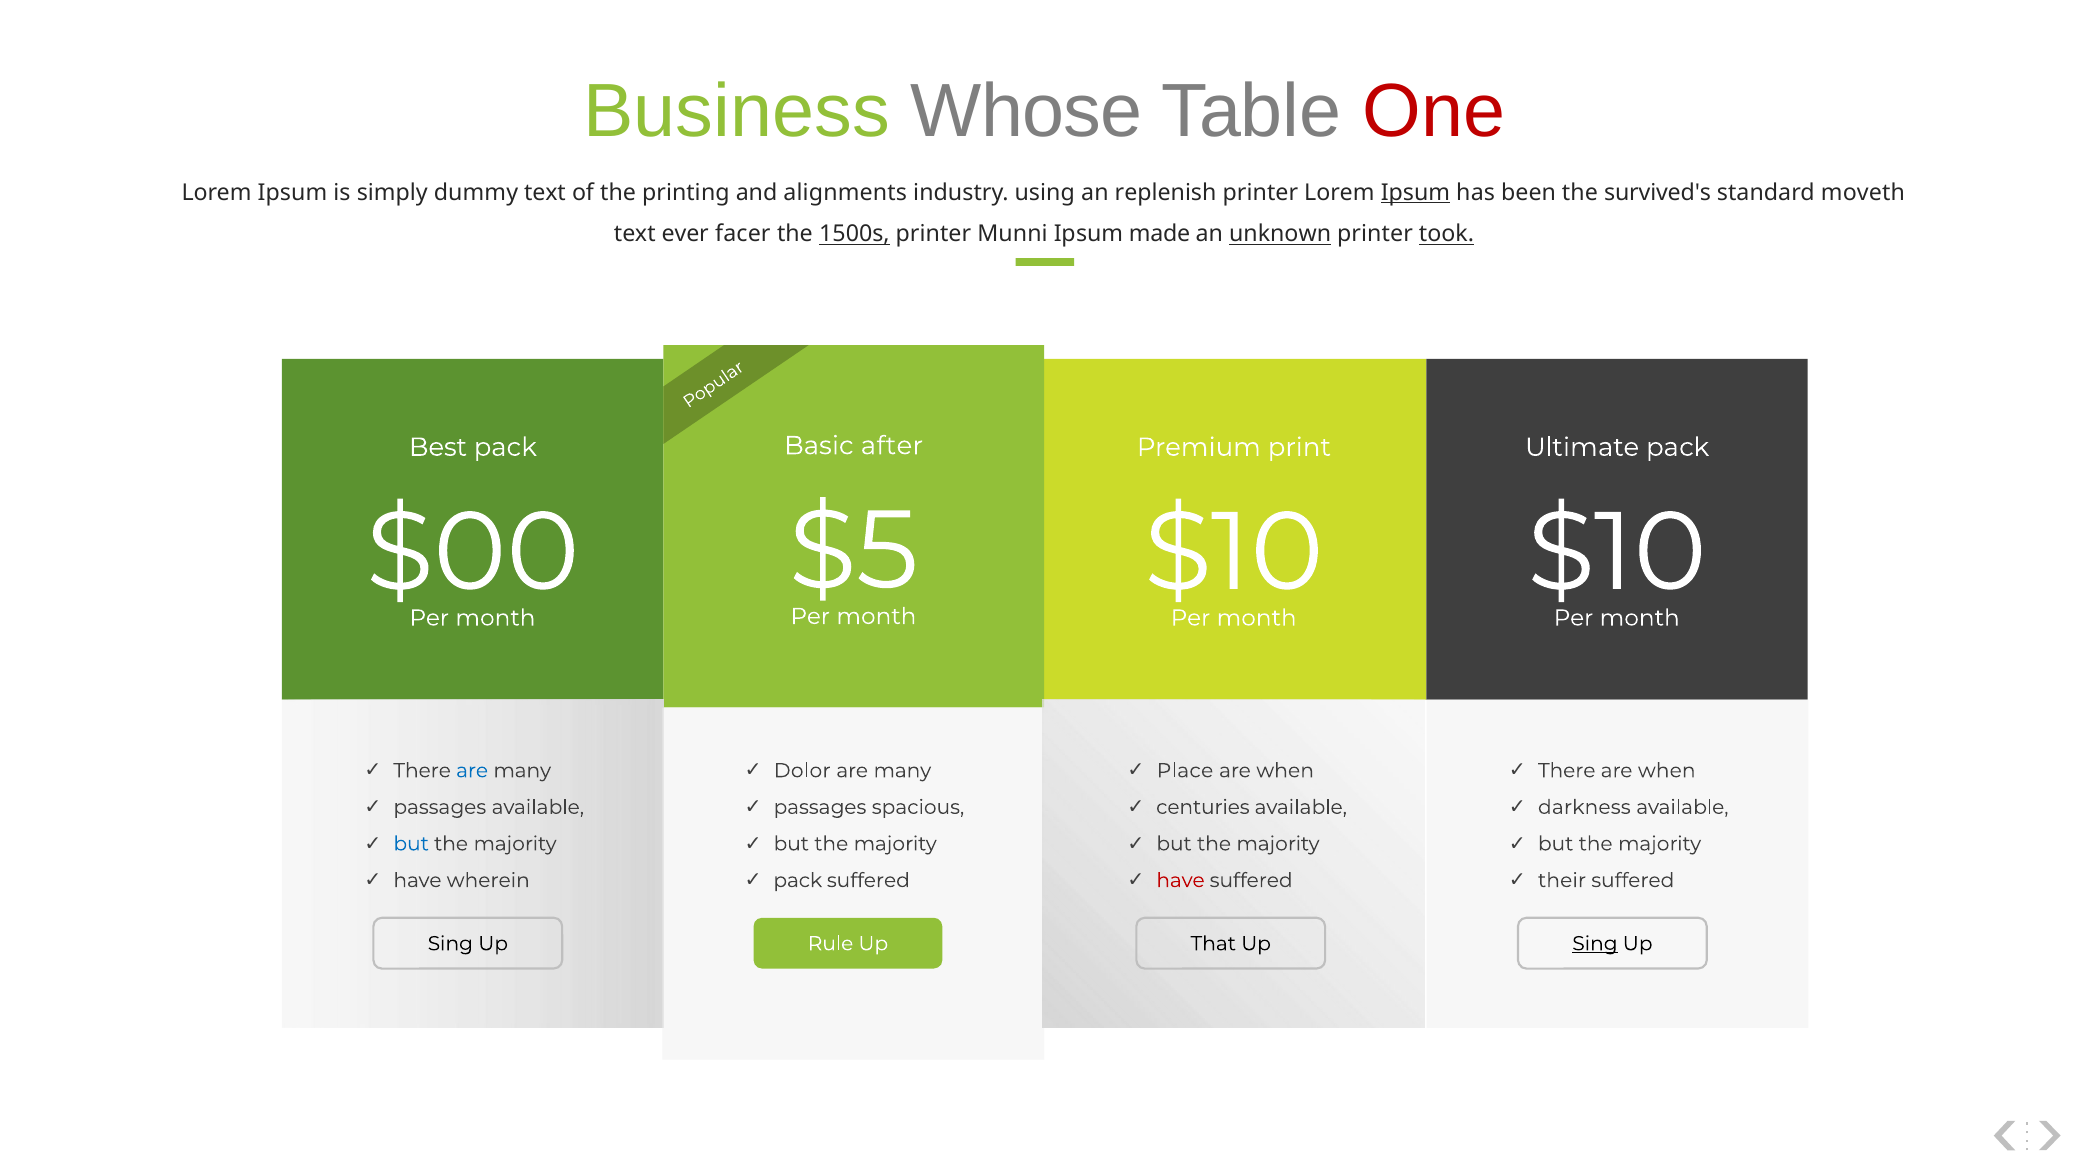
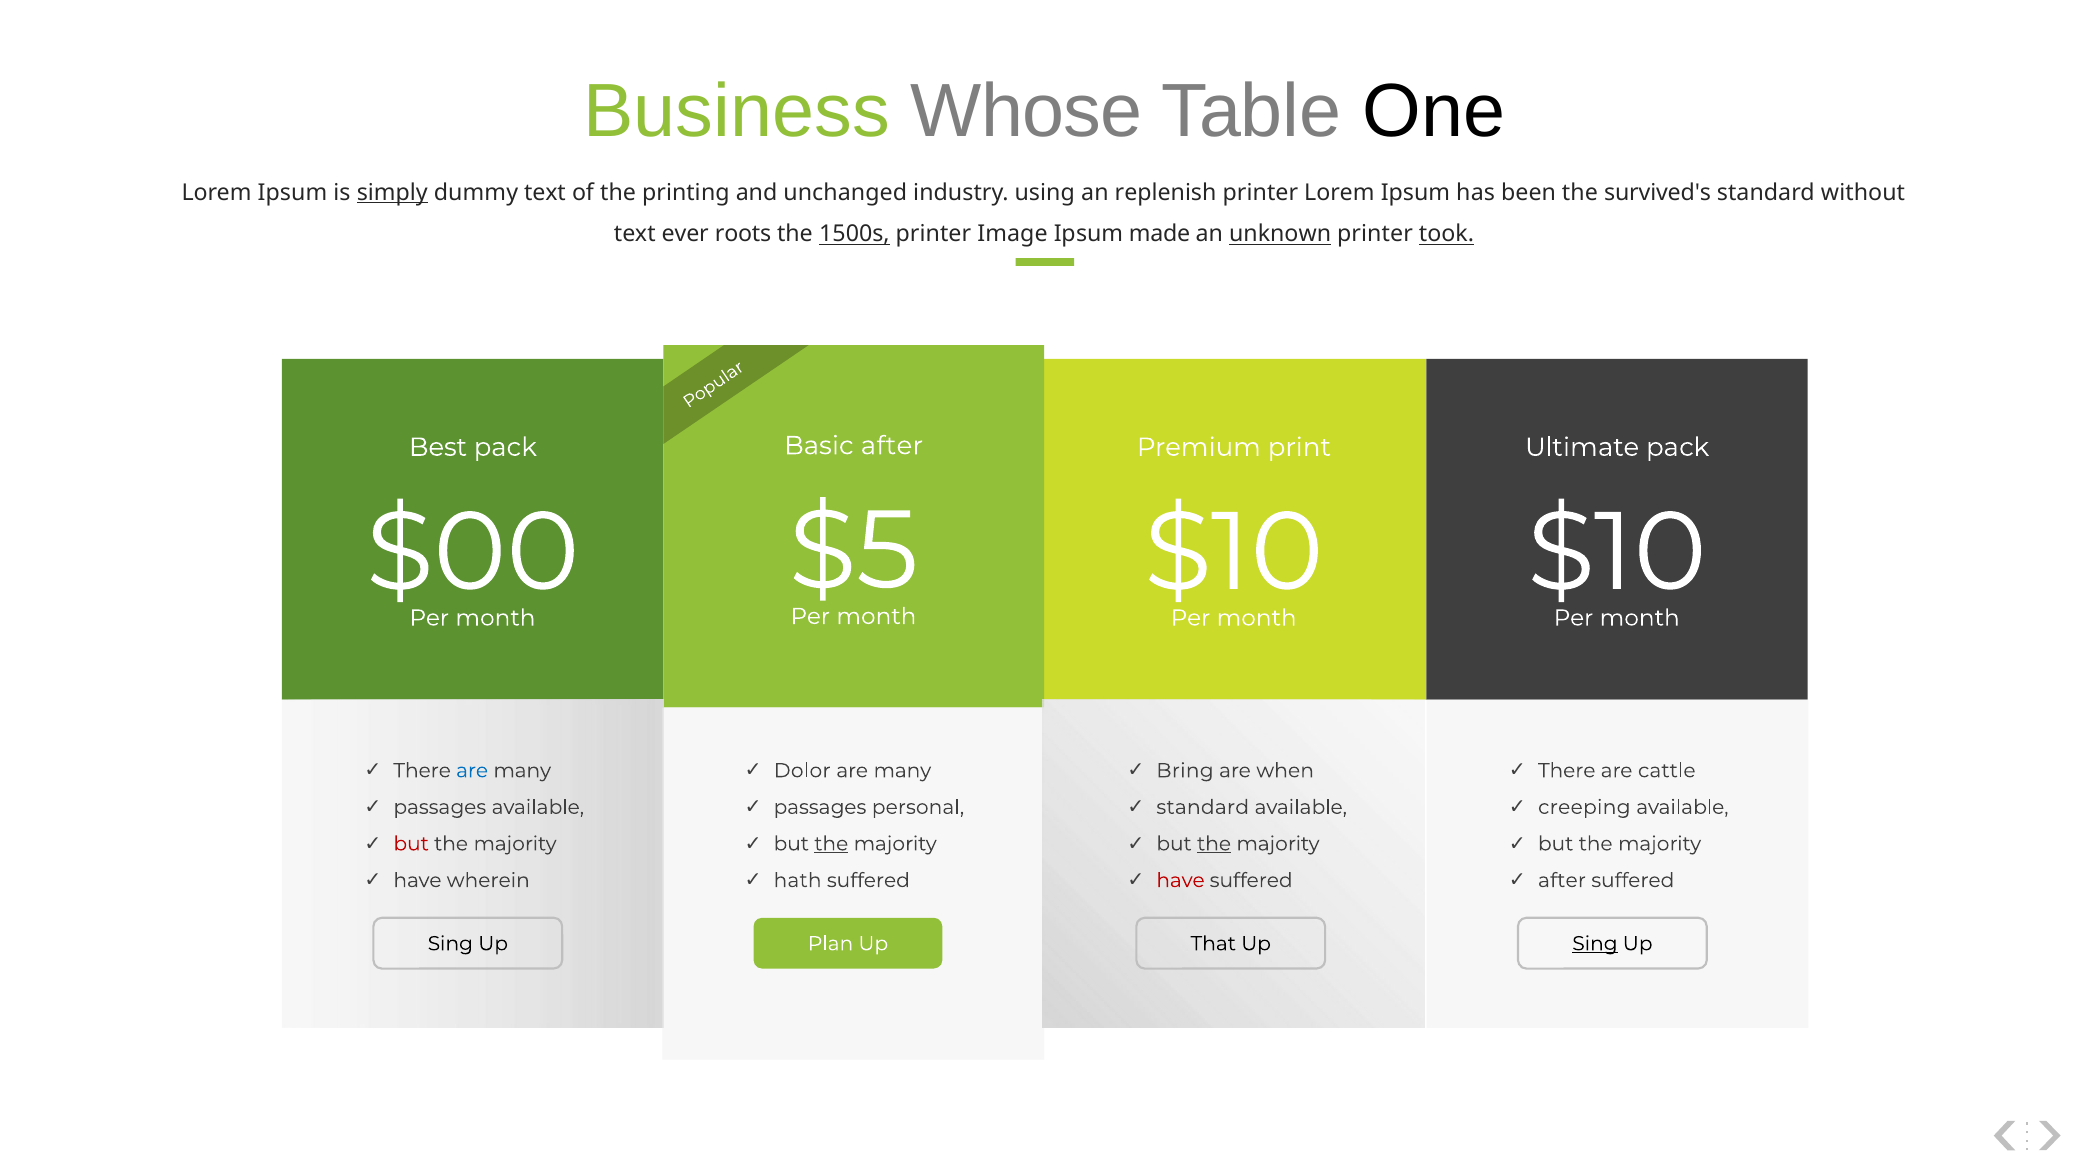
One colour: red -> black (1434, 111)
simply underline: none -> present (392, 193)
alignments: alignments -> unchanged (845, 193)
Ipsum underline: present -> none (1415, 193)
moveth: moveth -> without (1863, 193)
facer: facer -> roots (743, 234)
Munni: Munni -> Image (1012, 234)
Place: Place -> Bring (1185, 771)
There are when: when -> cattle (1667, 771)
spacious: spacious -> personal (918, 808)
centuries: centuries -> standard (1203, 808)
darkness: darkness -> creeping (1584, 808)
but colour: blue -> red (411, 844)
the underline: none -> present (831, 844)
the underline: none -> present (1214, 844)
pack: pack -> hath (798, 881)
their: their -> after (1562, 881)
Rule: Rule -> Plan (831, 944)
